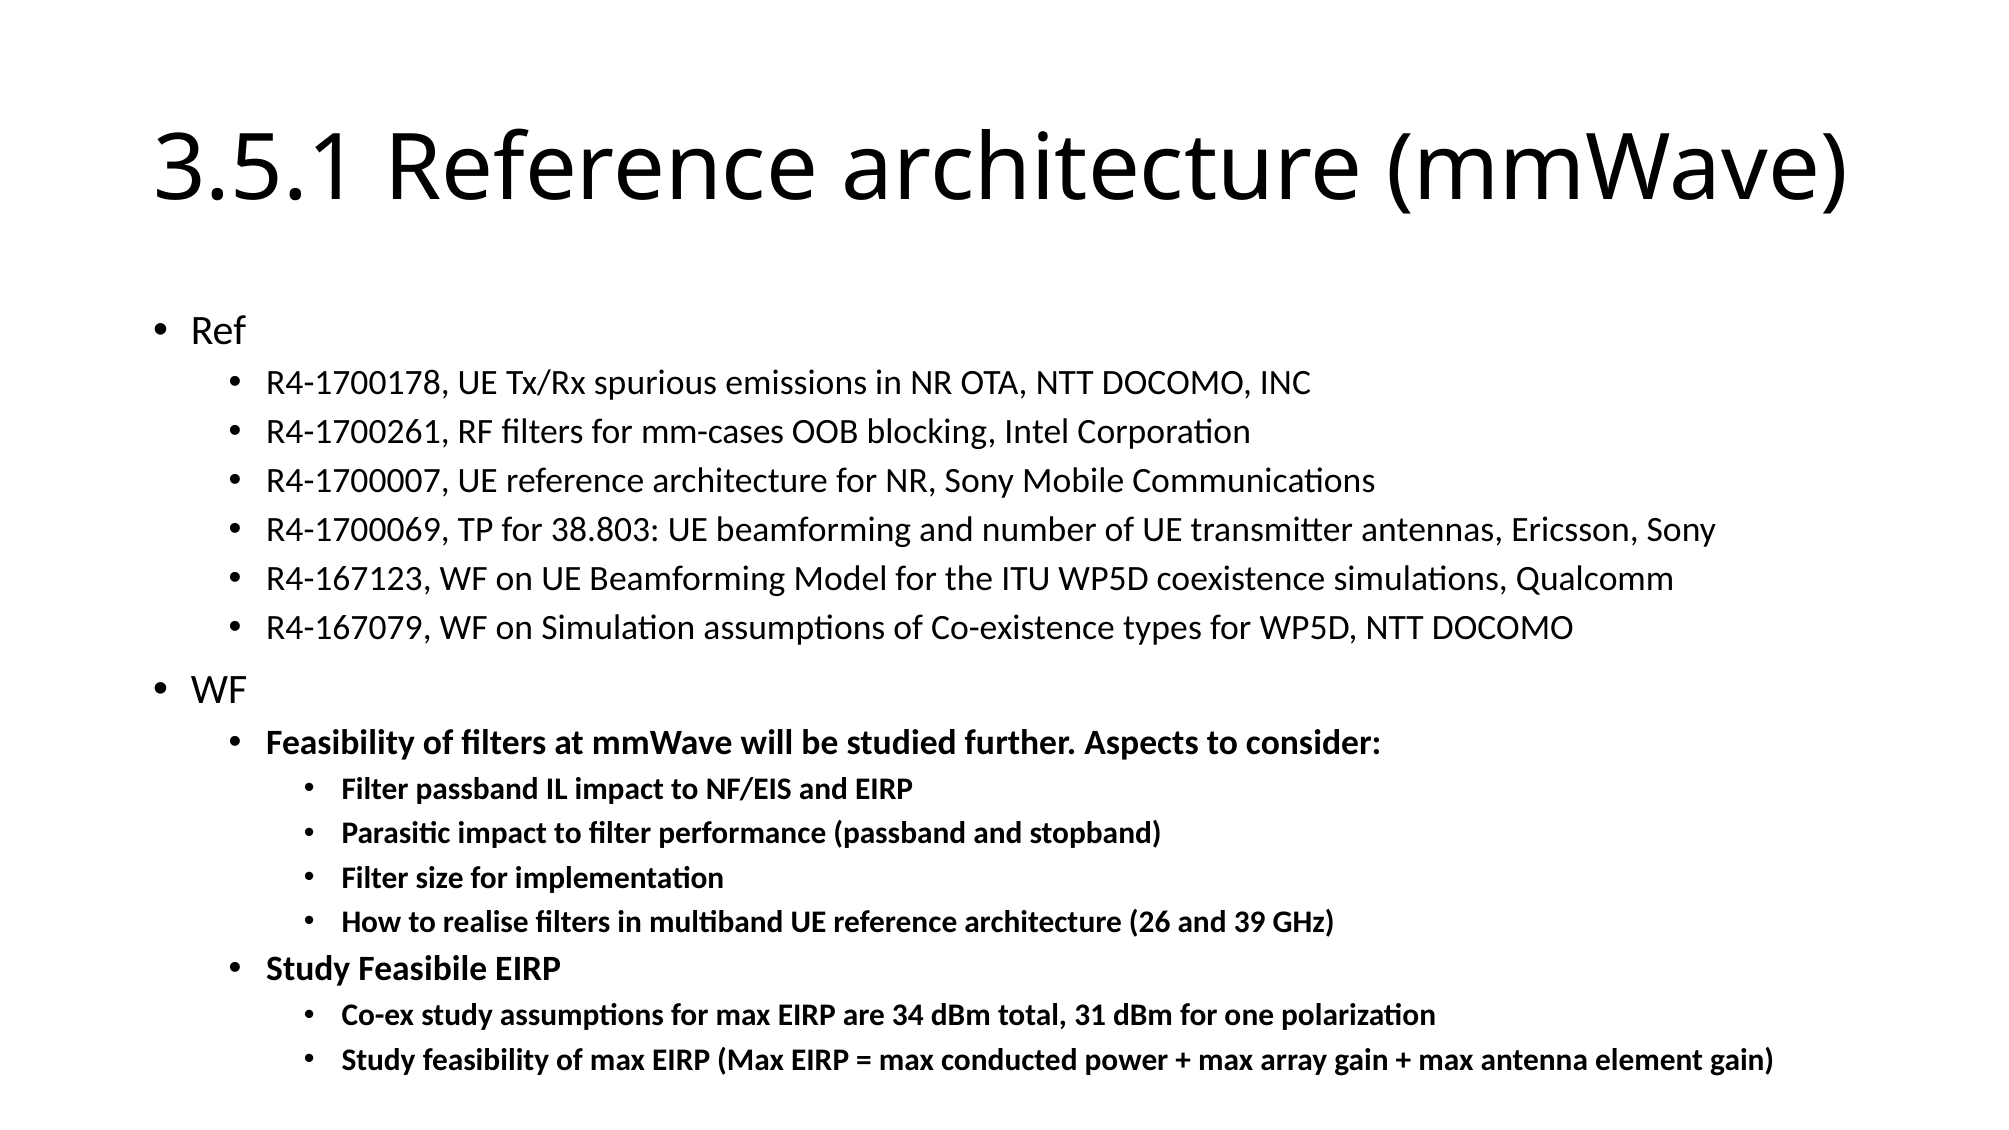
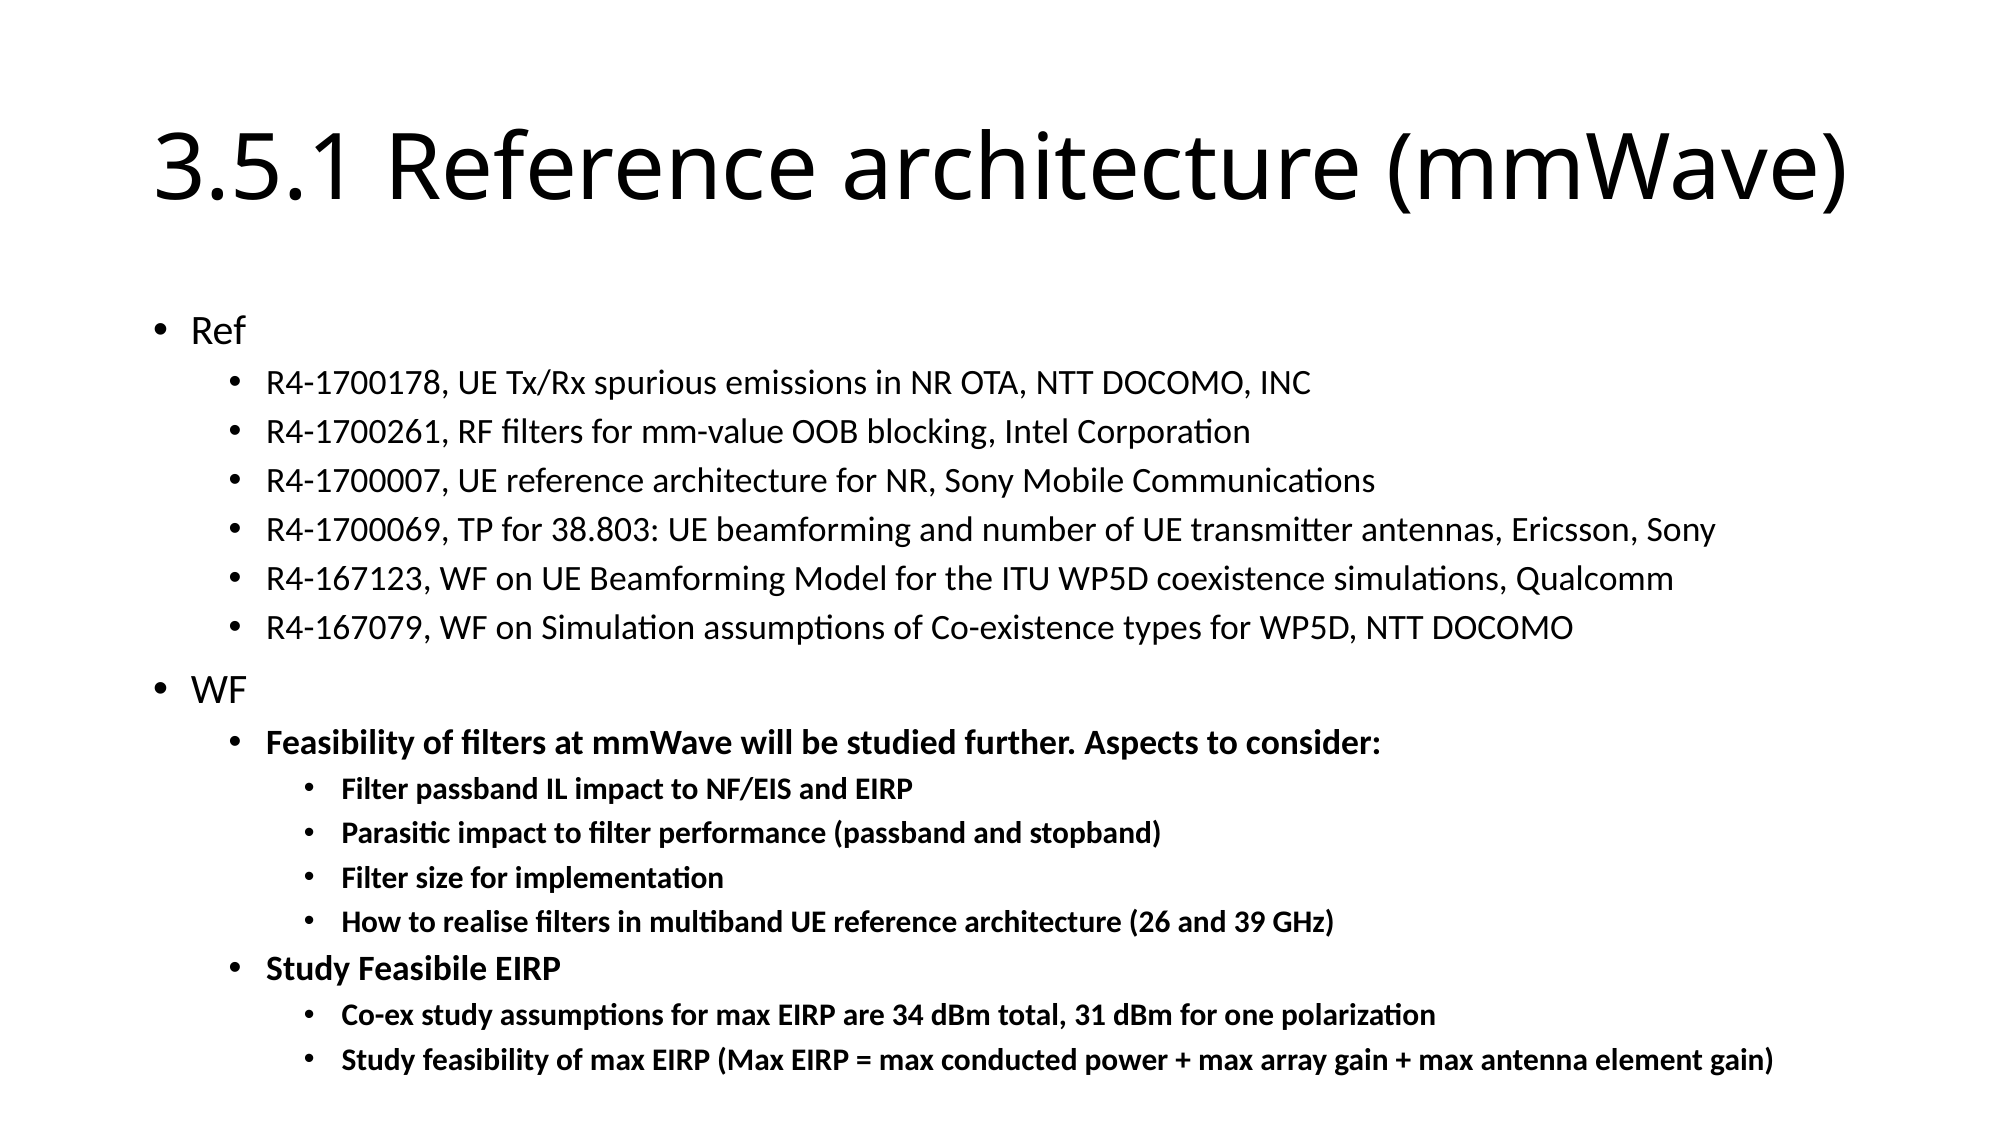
mm-cases: mm-cases -> mm-value (713, 432)
